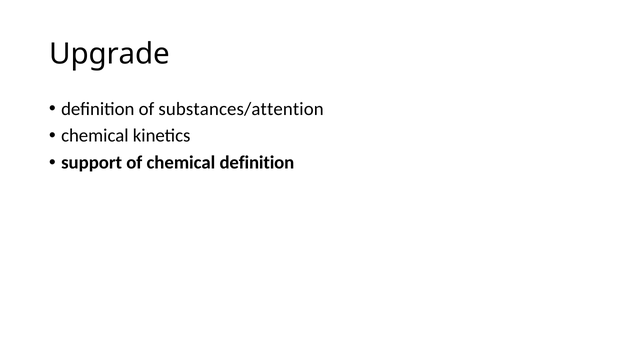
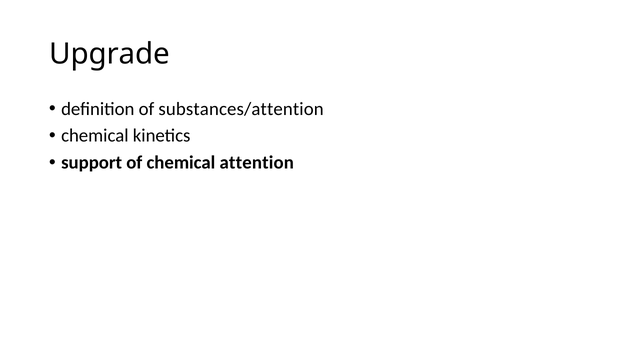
chemical definition: definition -> attention (257, 163)
